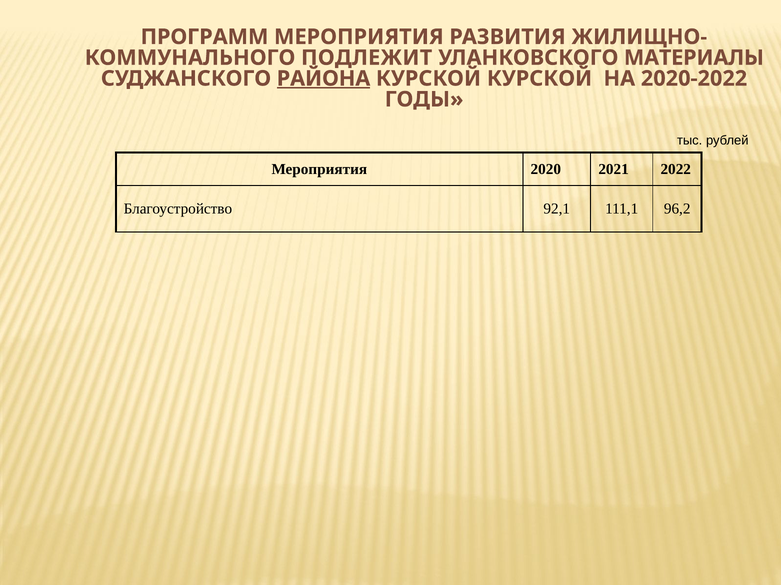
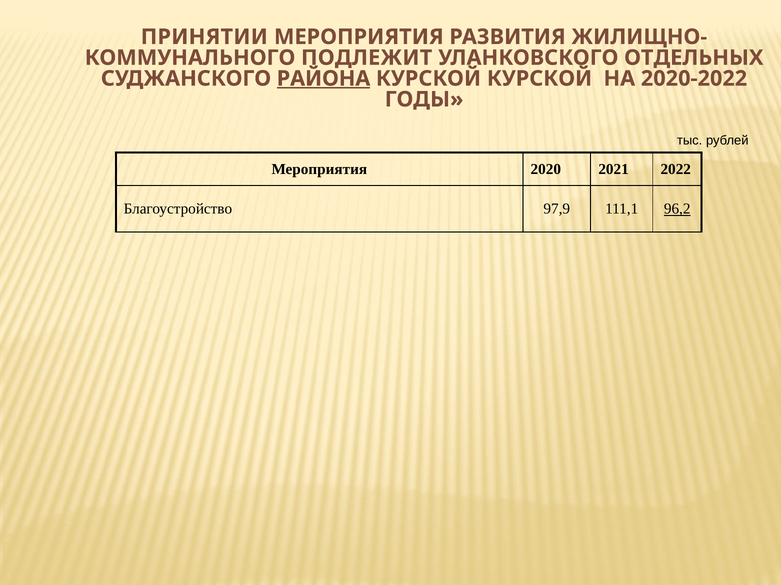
ПРОГРАММ: ПРОГРАММ -> ПРИНЯТИИ (204, 37)
МАТЕРИАЛЫ: МАТЕРИАЛЫ -> ОТДЕЛЬНЫХ (694, 58)
92,1: 92,1 -> 97,9 (557, 209)
96,2 underline: none -> present (677, 209)
